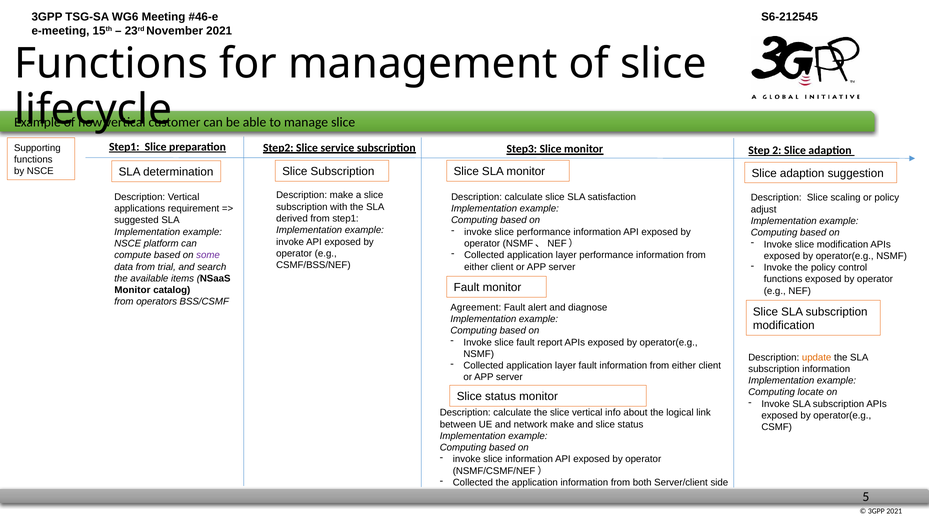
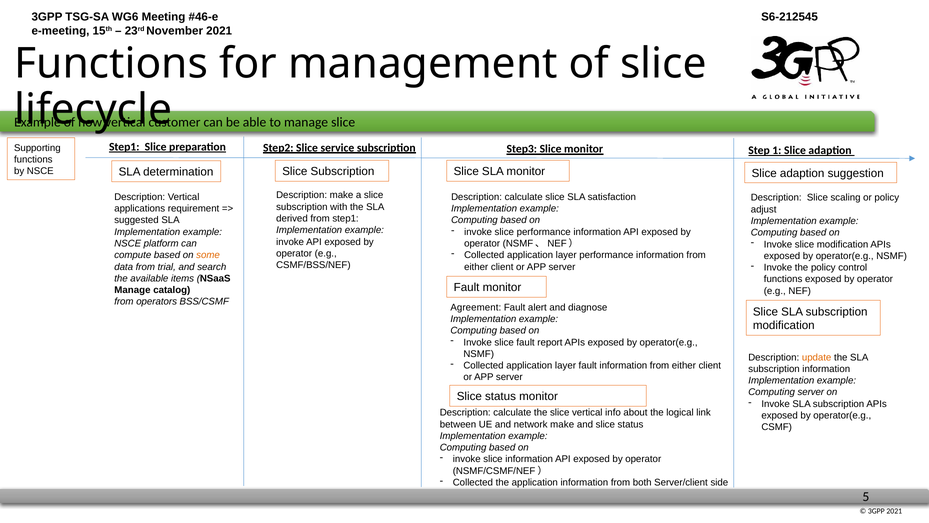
2: 2 -> 1 (777, 150)
some colour: purple -> orange (208, 255)
Monitor: Monitor -> Manage (132, 290)
Computing locate: locate -> server (811, 392)
